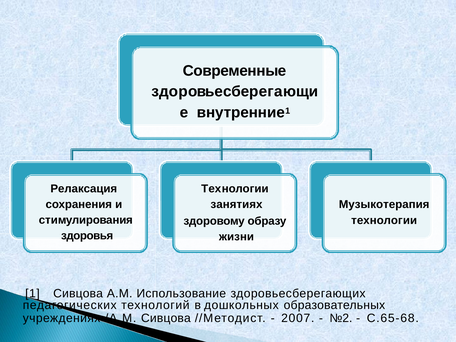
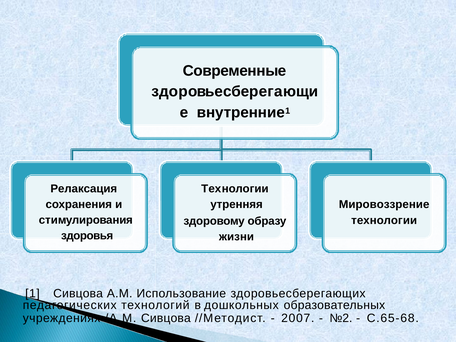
занятиях: занятиях -> утренняя (237, 204)
Музыкотерапия: Музыкотерапия -> Мировоззрение (384, 204)
